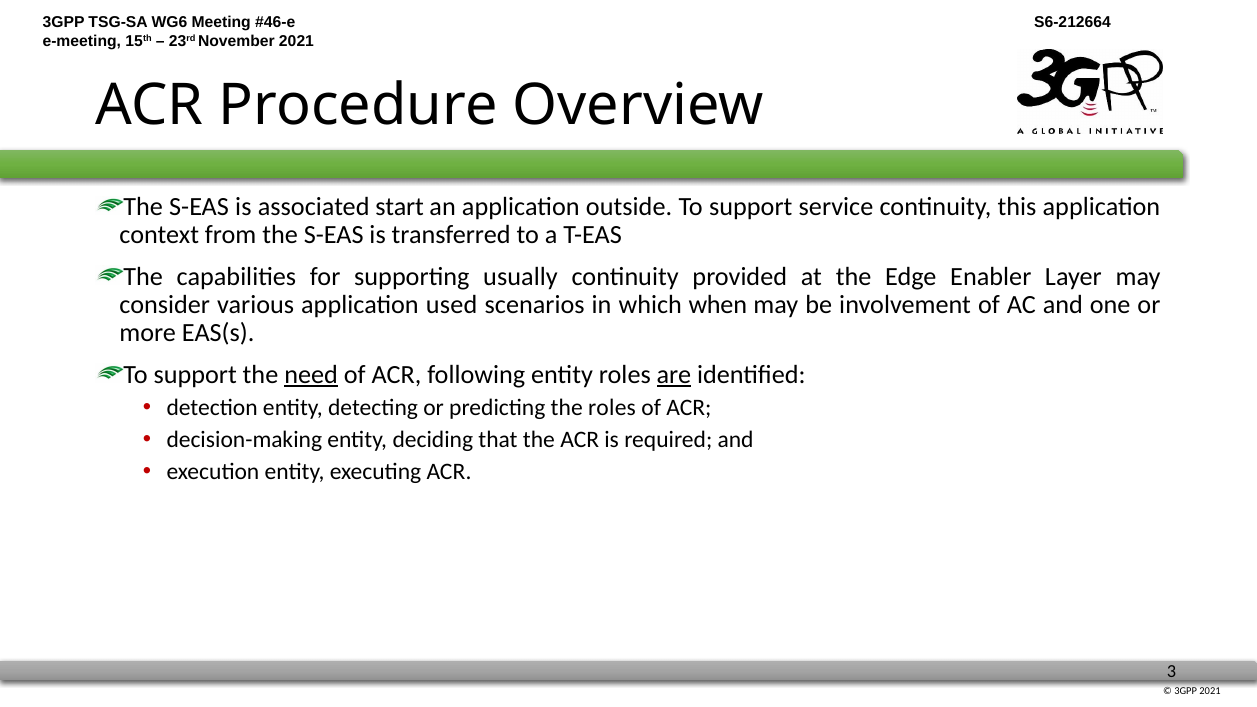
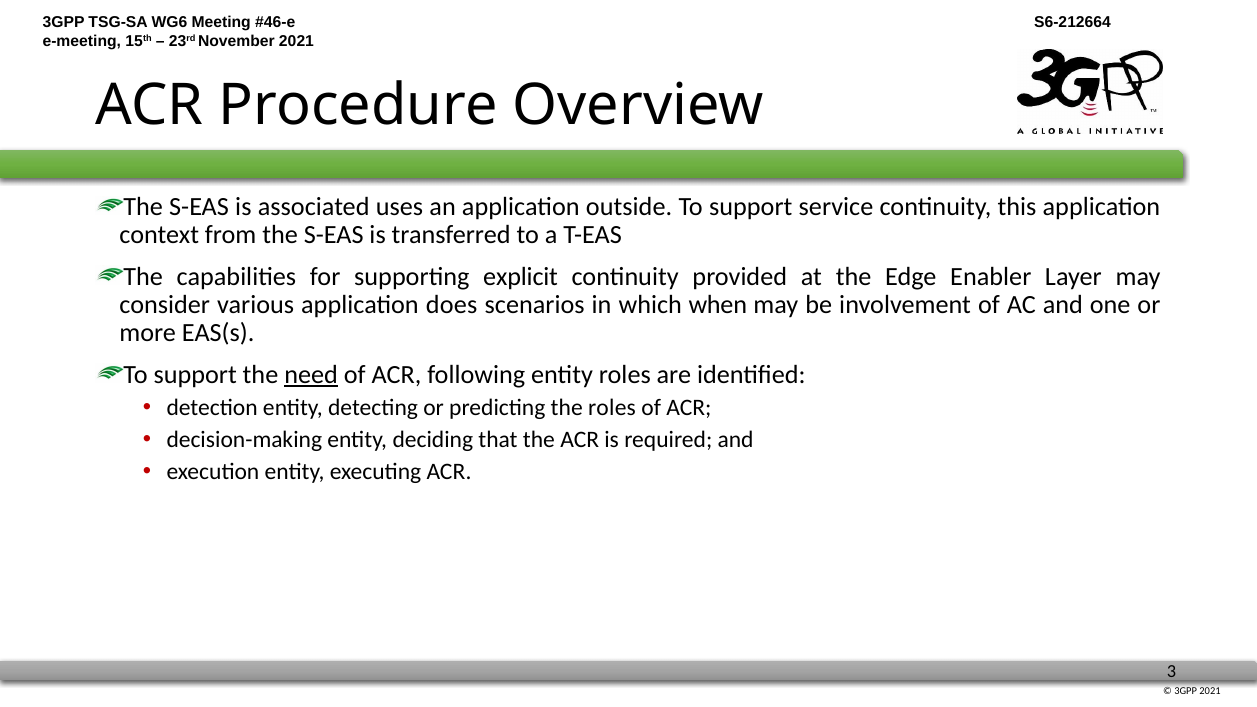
start: start -> uses (400, 207)
usually: usually -> explicit (521, 277)
used: used -> does (452, 305)
are underline: present -> none (674, 375)
